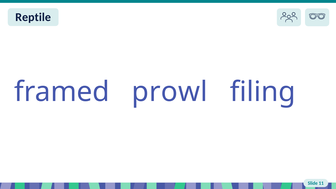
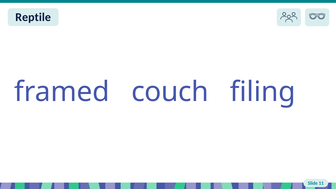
prowl: prowl -> couch (170, 92)
